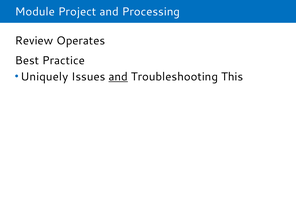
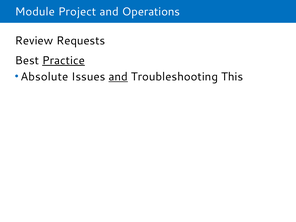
Processing: Processing -> Operations (151, 12)
Operates: Operates -> Requests (81, 41)
Practice underline: none -> present (64, 60)
Uniquely: Uniquely -> Absolute (44, 77)
